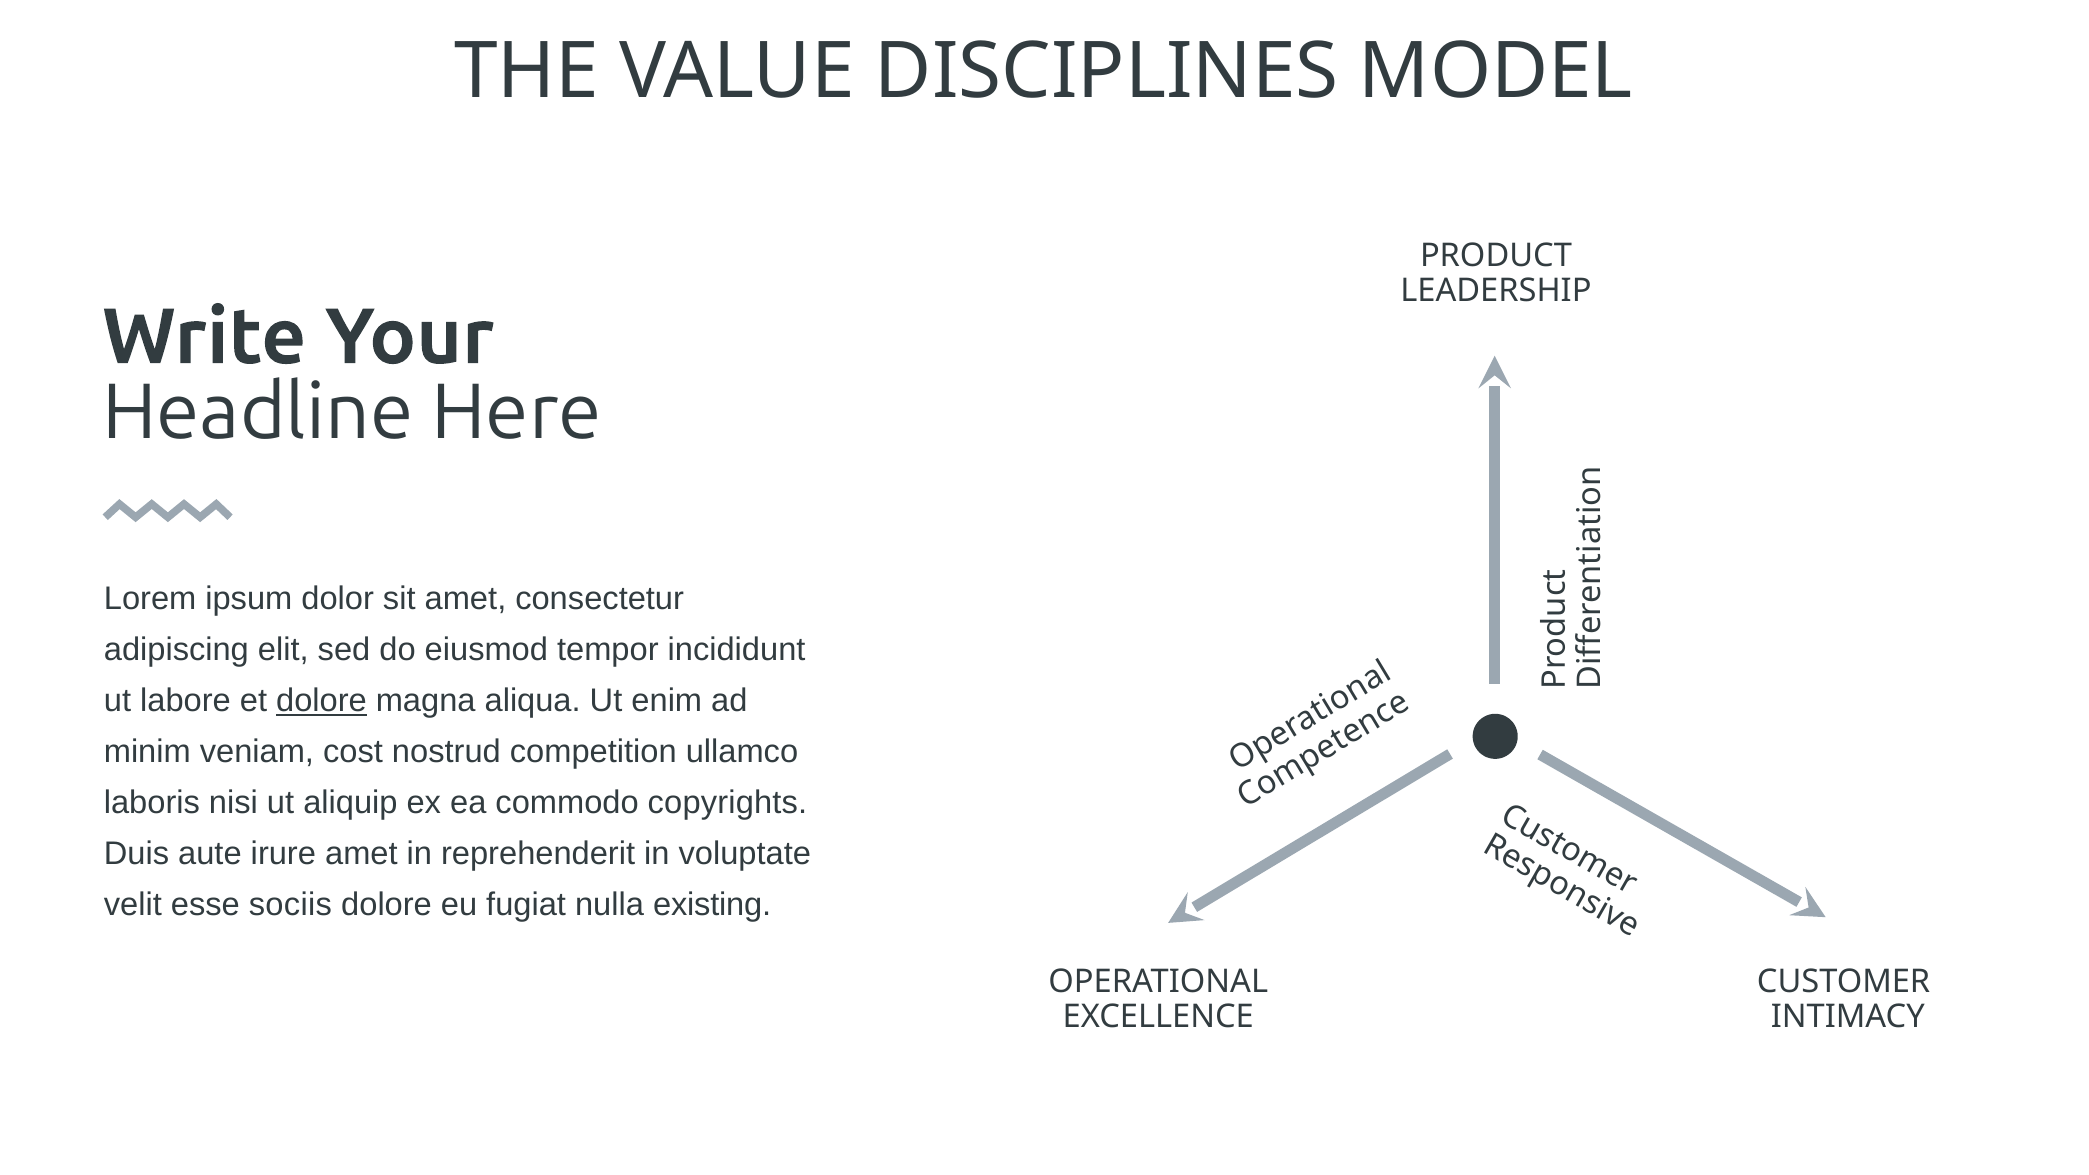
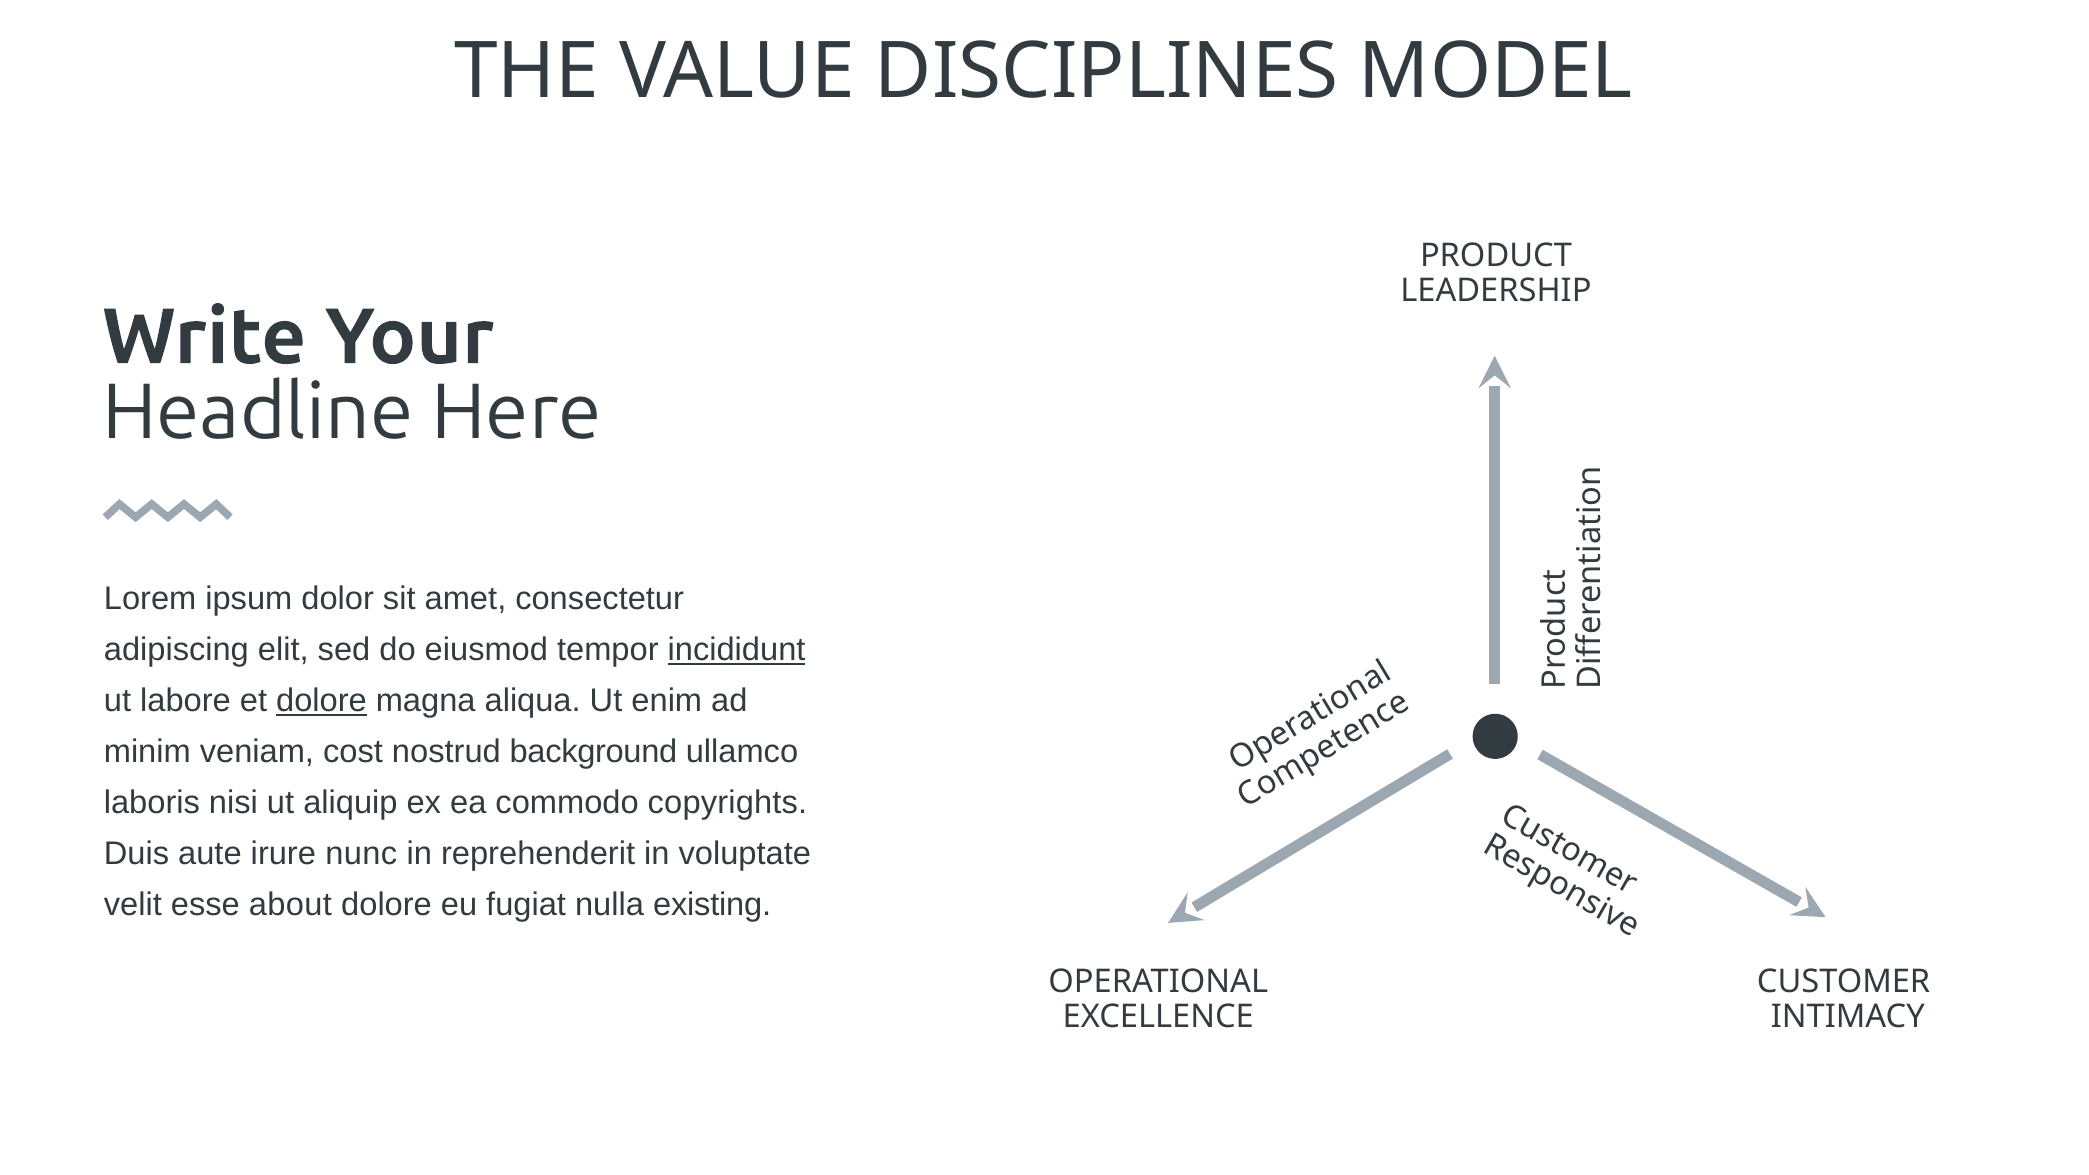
incididunt underline: none -> present (737, 650)
competition: competition -> background (593, 752)
irure amet: amet -> nunc (361, 854)
sociis: sociis -> about (290, 905)
